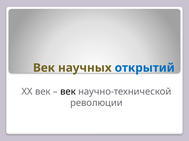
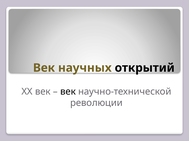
открытий colour: blue -> black (145, 68)
